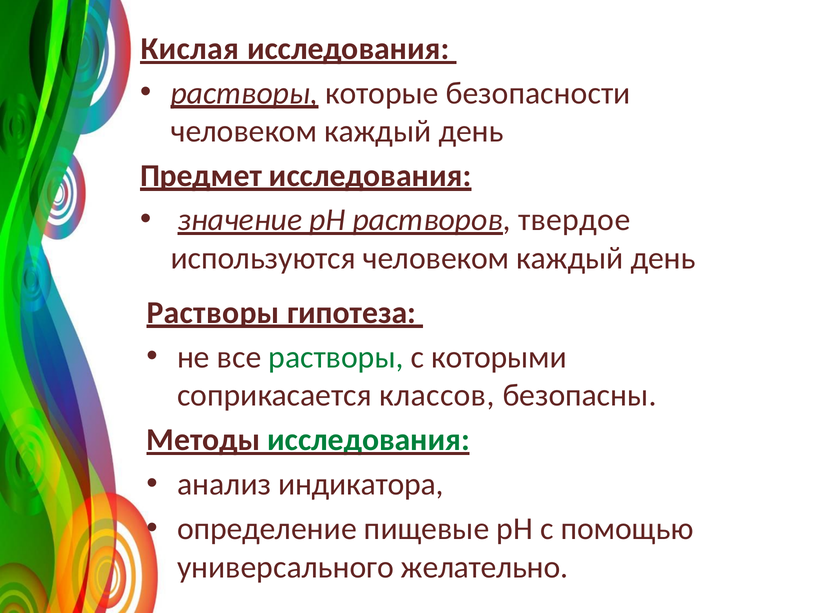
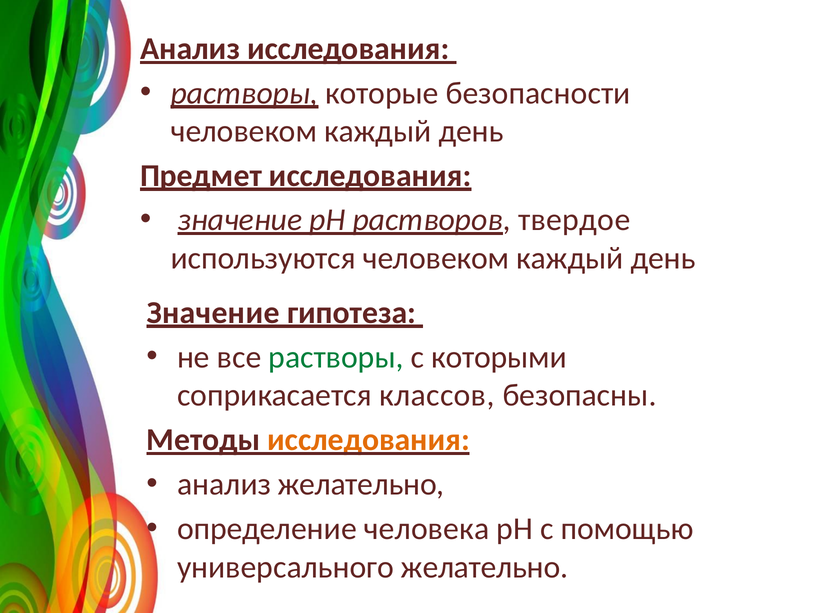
Кислая: Кислая -> Анализ (190, 49)
Растворы: Растворы -> Значение (213, 312)
исследования colour: green -> orange (369, 440)
анализ индикатора: индикатора -> желательно (361, 484)
пищевые: пищевые -> человека (427, 529)
